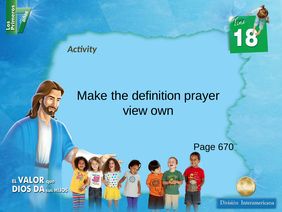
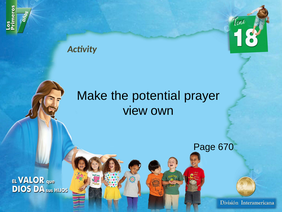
definition: definition -> potential (156, 96)
